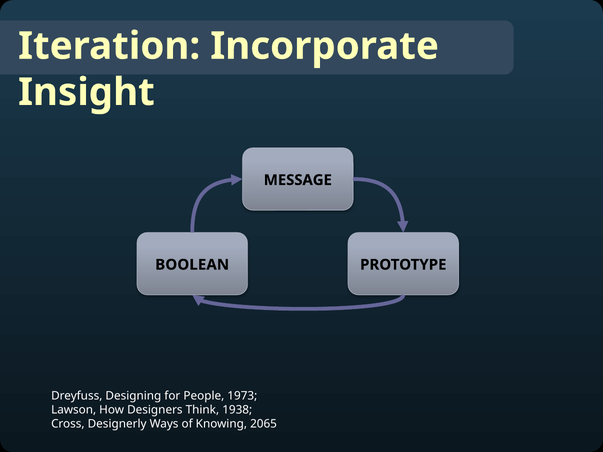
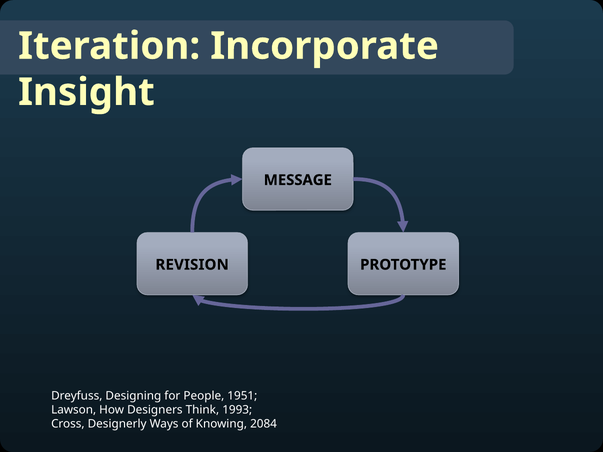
BOOLEAN: BOOLEAN -> REVISION (192, 265)
1973: 1973 -> 1951 (242, 396)
1938: 1938 -> 1993 (237, 410)
2065: 2065 -> 2084 (264, 424)
